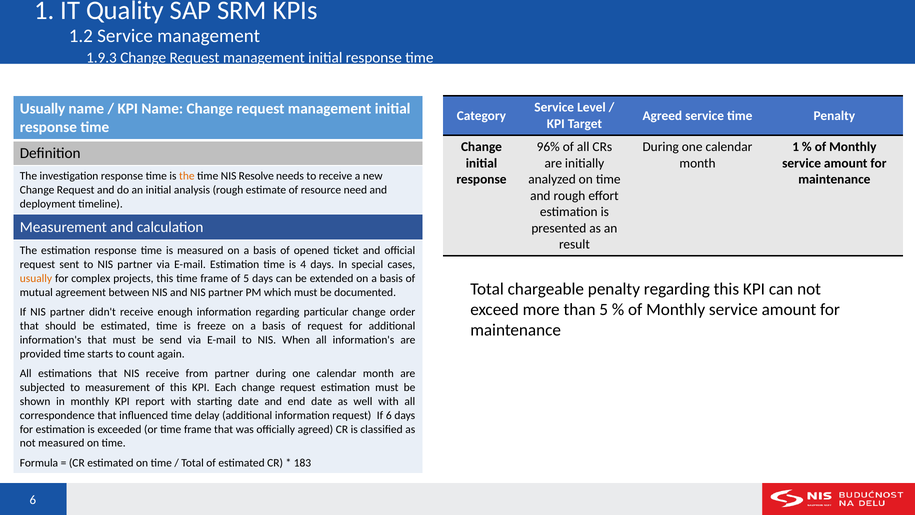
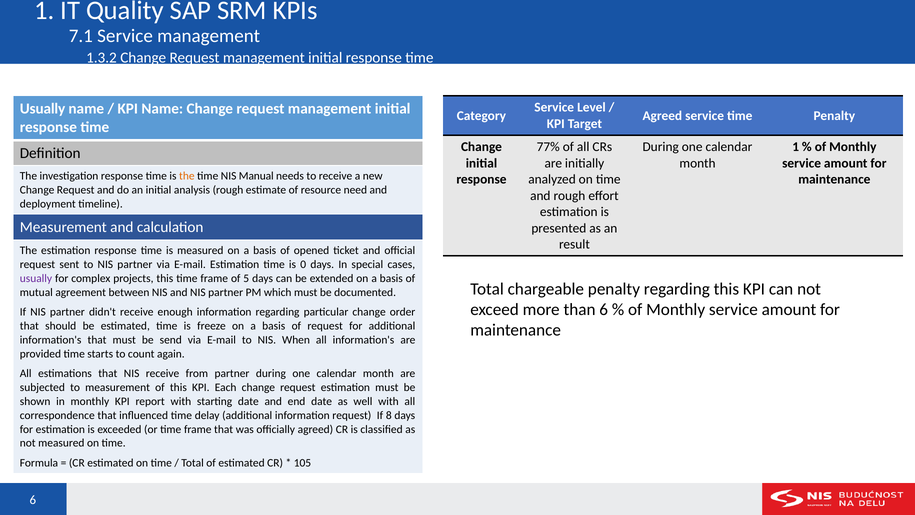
1.2: 1.2 -> 7.1 (81, 36)
1.9.3: 1.9.3 -> 1.3.2 (101, 58)
96%: 96% -> 77% (548, 147)
Resolve: Resolve -> Manual (256, 176)
4: 4 -> 0 (303, 264)
usually colour: orange -> purple (36, 278)
than 5: 5 -> 6 (604, 309)
If 6: 6 -> 8 (389, 415)
183: 183 -> 105 (302, 463)
